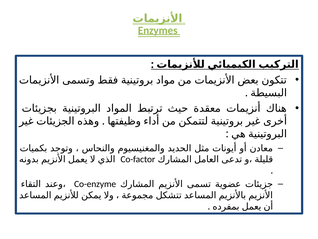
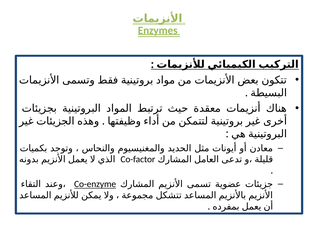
Co-enzyme underline: none -> present (95, 184)
